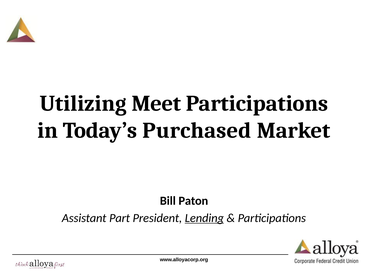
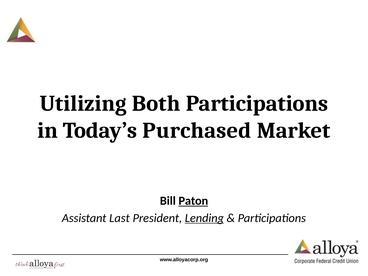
Meet: Meet -> Both (156, 103)
Paton underline: none -> present (193, 201)
Part: Part -> Last (119, 218)
